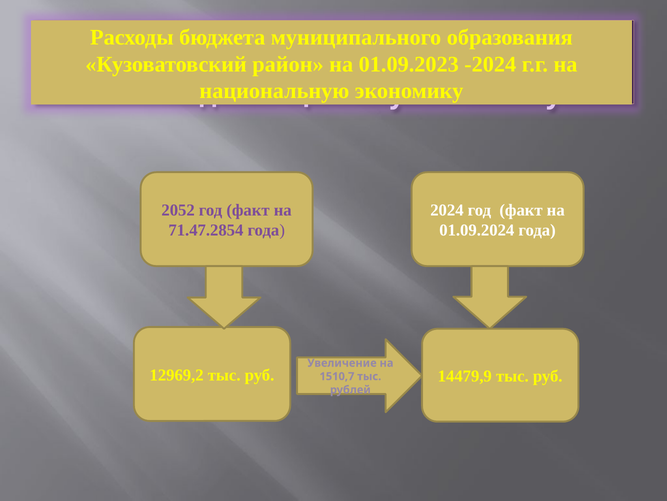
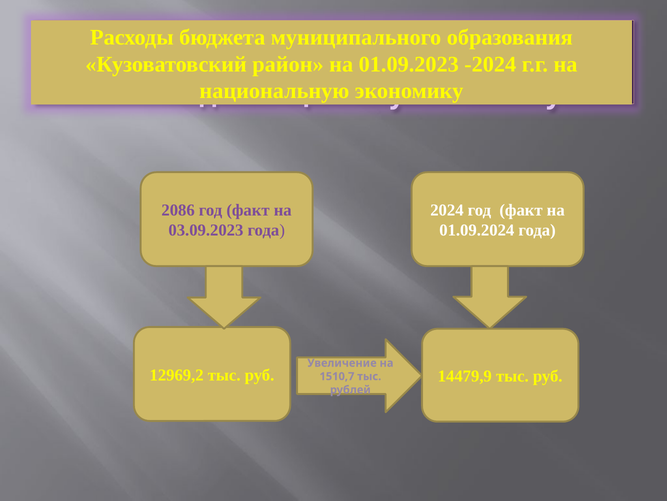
2052: 2052 -> 2086 (178, 210)
71.47.2854: 71.47.2854 -> 03.09.2023 (206, 230)
